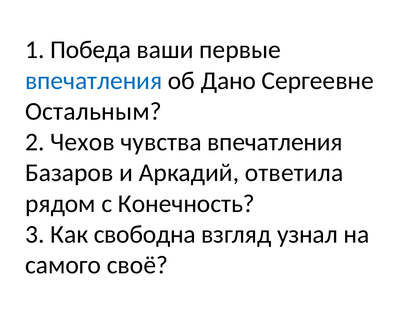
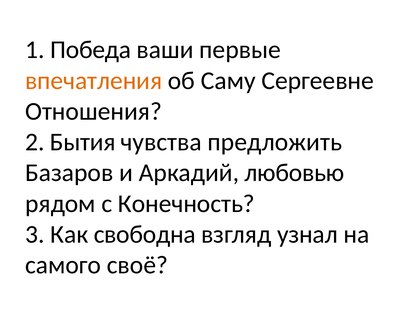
впечатления colour: blue -> orange (94, 81)
Дано: Дано -> Саму (228, 81)
Остальным: Остальным -> Отношения (94, 111)
Чехов: Чехов -> Бытия (83, 142)
чувства впечатления: впечатления -> предложить (275, 142)
ответила: ответила -> любовью (294, 173)
